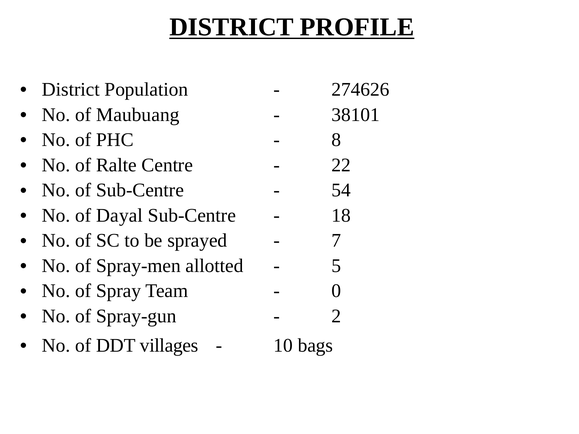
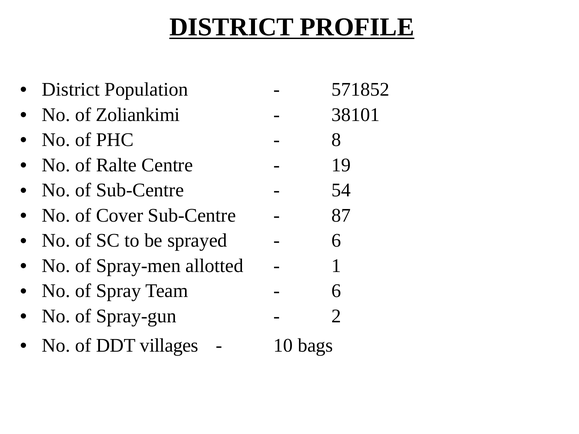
274626: 274626 -> 571852 (360, 90)
Maubuang: Maubuang -> Zoliankimi (138, 115)
22: 22 -> 19 (341, 165)
Dayal: Dayal -> Cover (120, 215)
18: 18 -> 87 (341, 215)
7: 7 -> 6 (336, 241)
5: 5 -> 1 (336, 266)
0: 0 -> 6 (336, 291)
